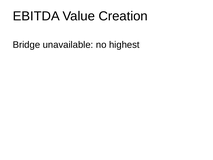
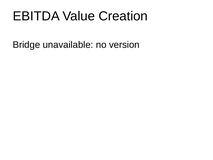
highest: highest -> version (124, 45)
